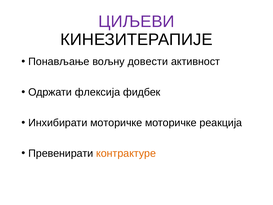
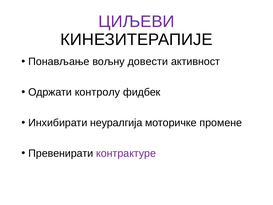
флексија: флексија -> контролу (97, 92)
Инхибирати моторичке: моторичке -> неуралгија (116, 123)
реакција: реакција -> промене (221, 123)
контрактуре colour: orange -> purple (126, 153)
